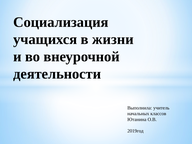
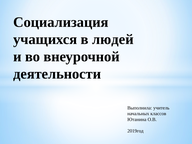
жизни: жизни -> людей (113, 39)
